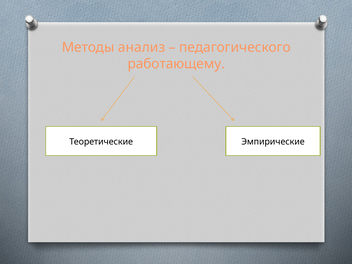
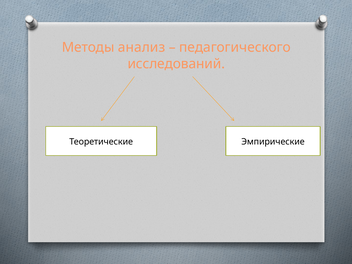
работающему: работающему -> исследований (176, 64)
